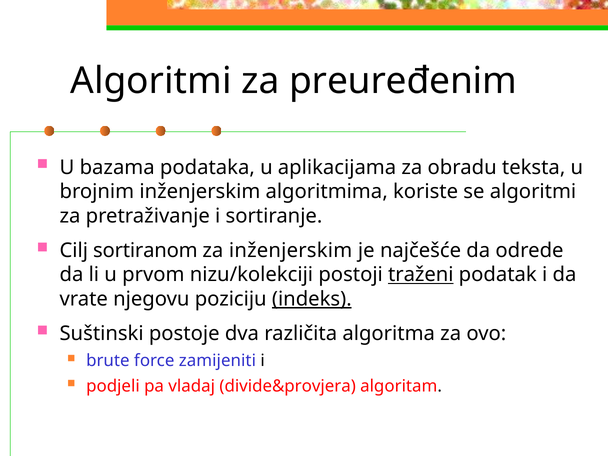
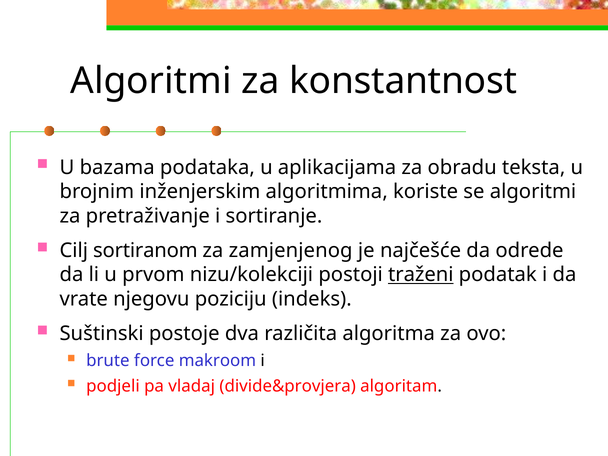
preuređenim: preuređenim -> konstantnost (403, 81)
za inženjerskim: inženjerskim -> zamjenjenog (291, 250)
indeks underline: present -> none (312, 299)
zamijeniti: zamijeniti -> makroom (217, 361)
